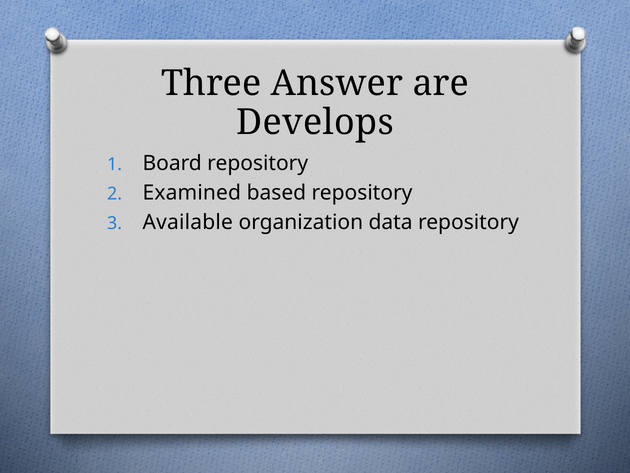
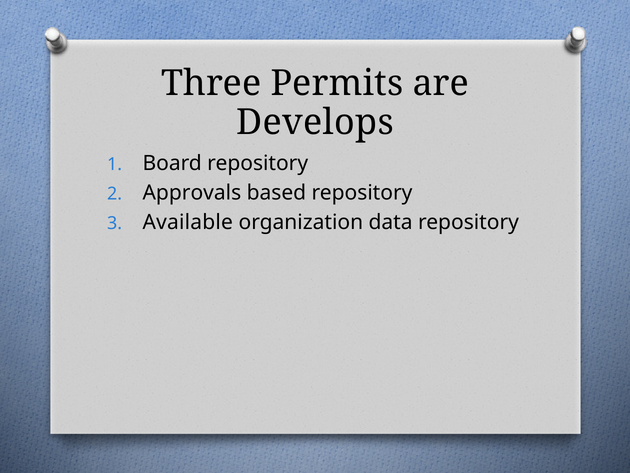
Answer: Answer -> Permits (337, 83)
Examined: Examined -> Approvals (192, 193)
